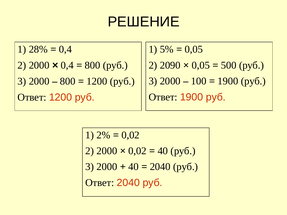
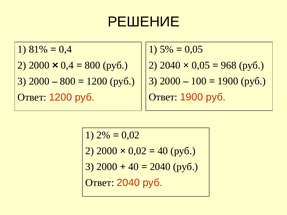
28%: 28% -> 81% (38, 49)
2 2090: 2090 -> 2040 (170, 65)
500: 500 -> 968 (229, 65)
